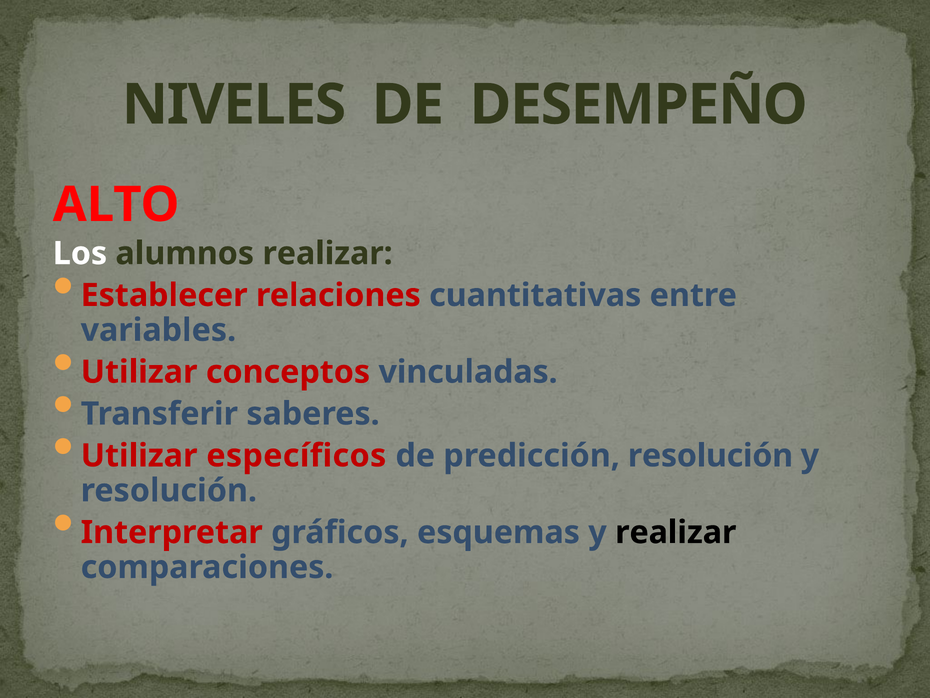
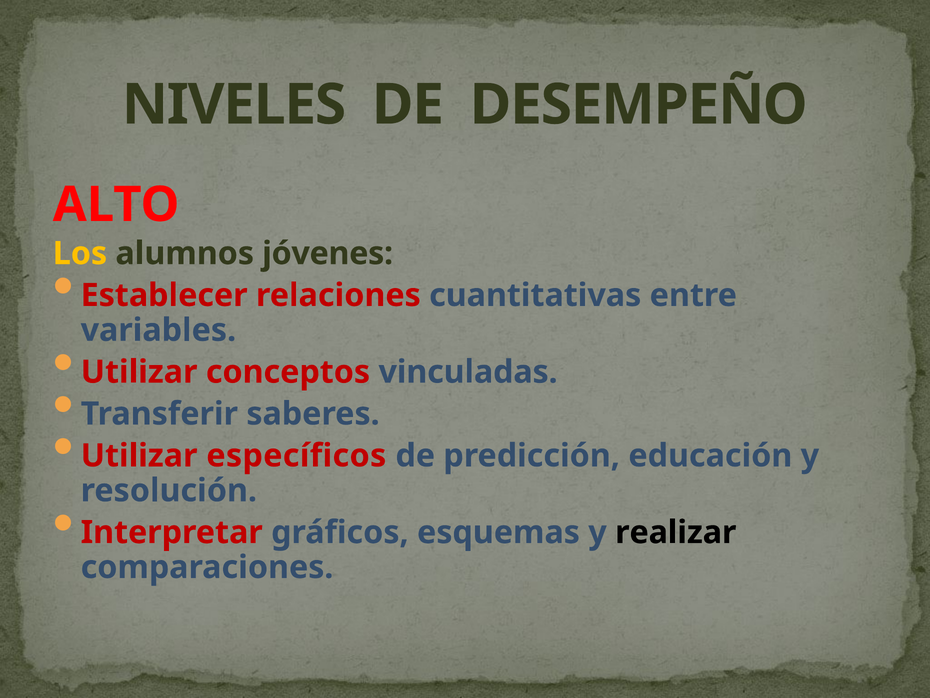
Los colour: white -> yellow (80, 253)
alumnos realizar: realizar -> jóvenes (328, 253)
predicción resolución: resolución -> educación (710, 455)
